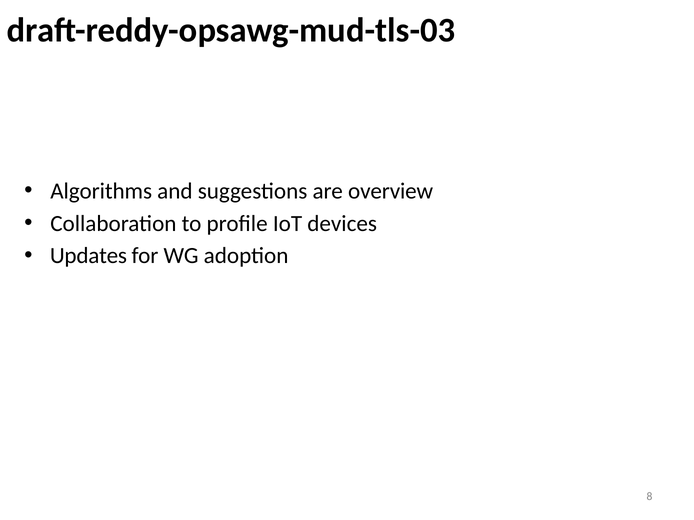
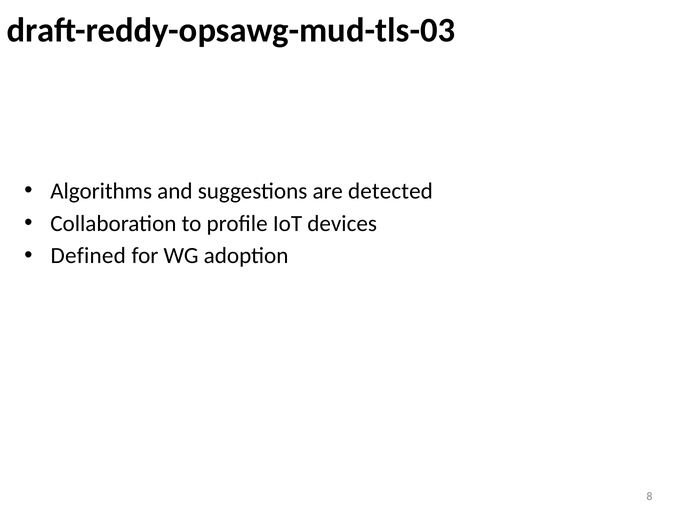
overview: overview -> detected (390, 191)
Updates: Updates -> Defined (88, 256)
